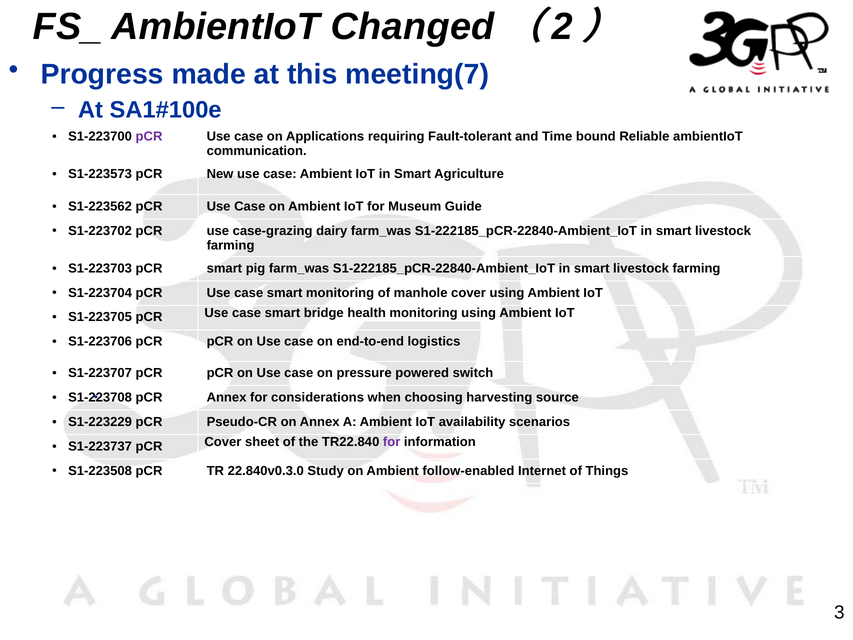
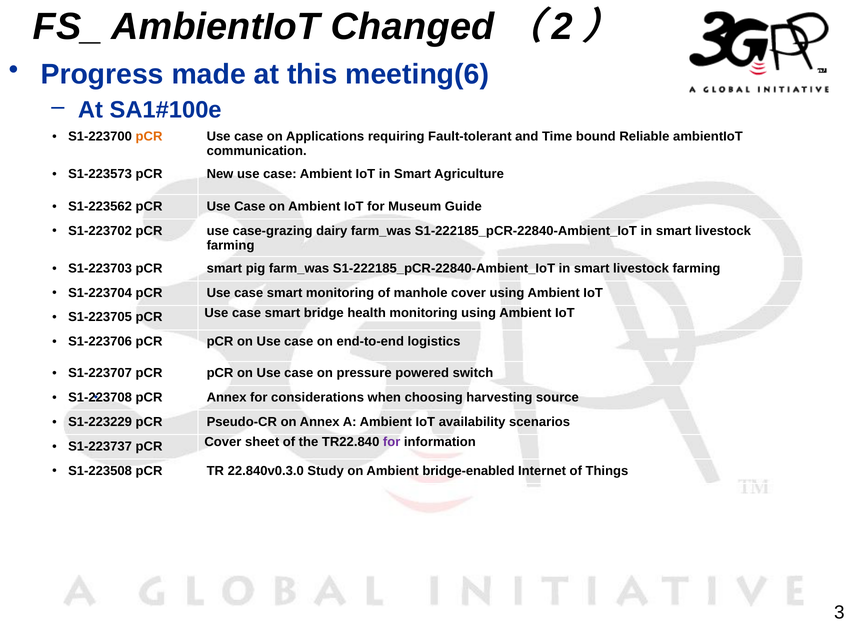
meeting(7: meeting(7 -> meeting(6 (417, 74)
pCR colour: purple -> orange (149, 136)
follow-enabled: follow-enabled -> bridge-enabled (468, 471)
